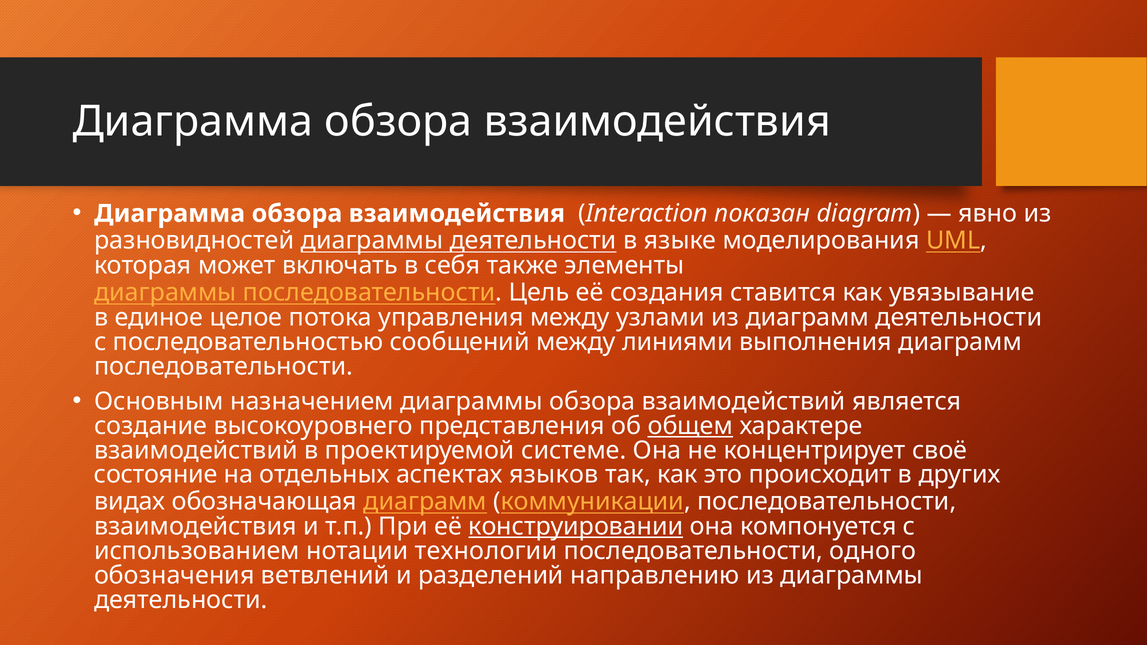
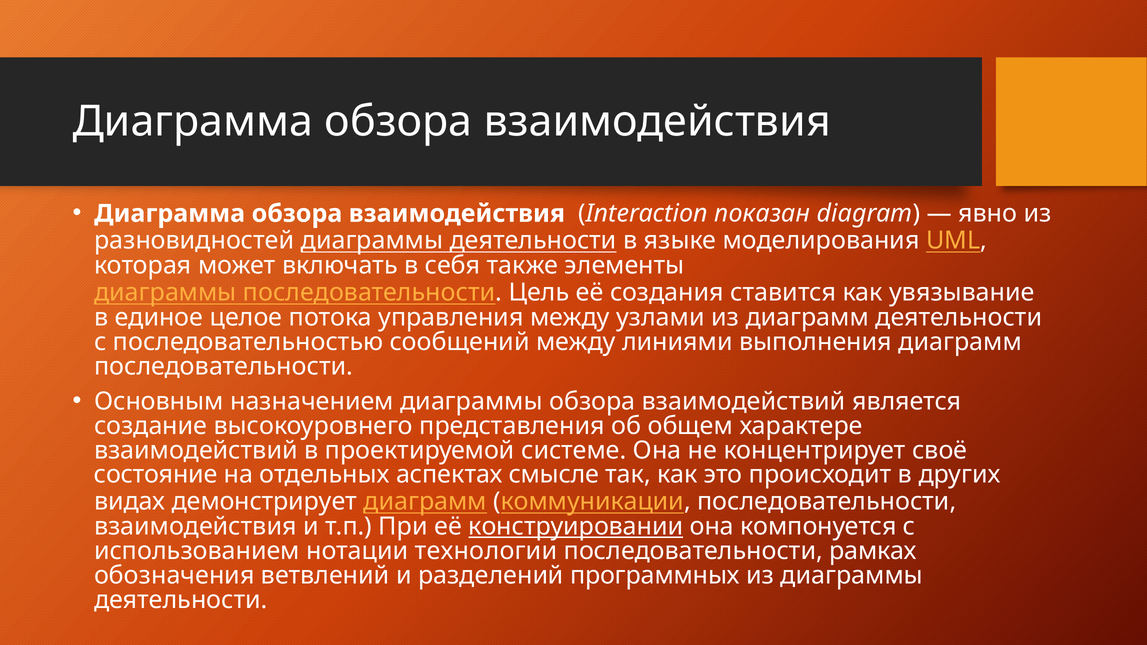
общем underline: present -> none (690, 426)
языков: языков -> смысле (554, 475)
обозначающая: обозначающая -> демонстрирует (264, 502)
одного: одного -> рамках (873, 551)
направлению: направлению -> программных (655, 576)
